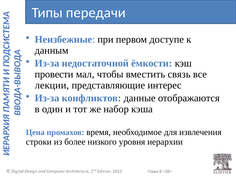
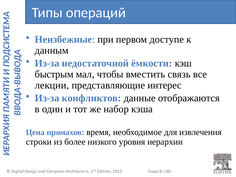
передачи: передачи -> операций (96, 13)
провести: провести -> быстрым (54, 74)
